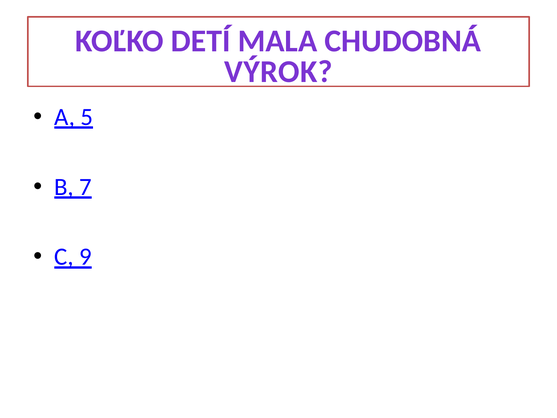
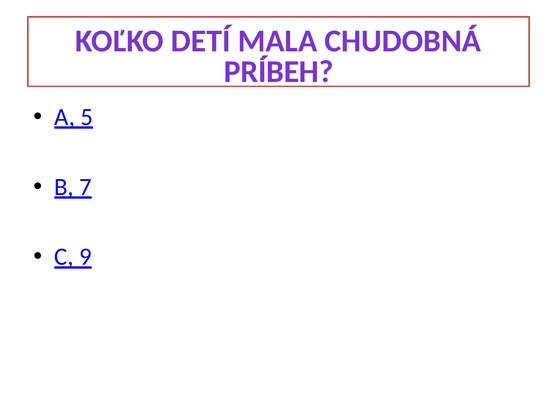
VÝROK: VÝROK -> PRÍBEH (279, 72)
